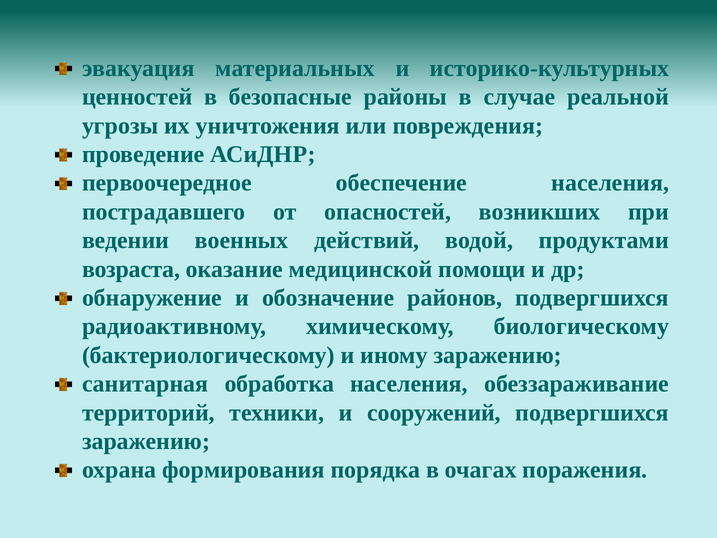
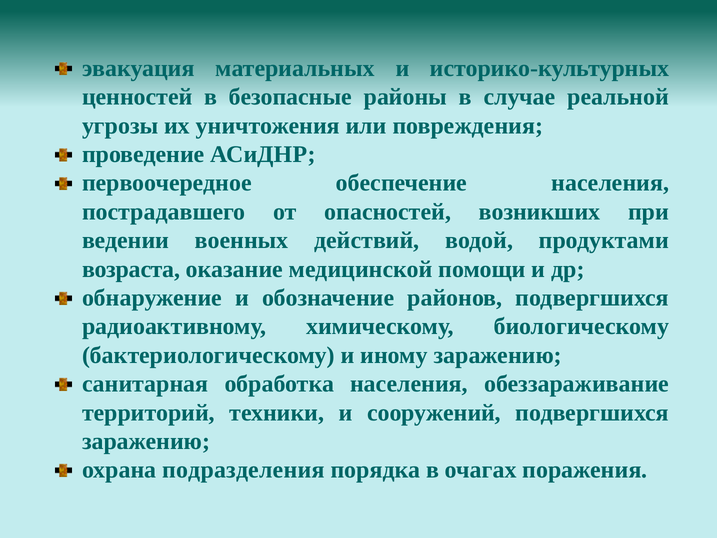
формирования: формирования -> подразделения (243, 470)
